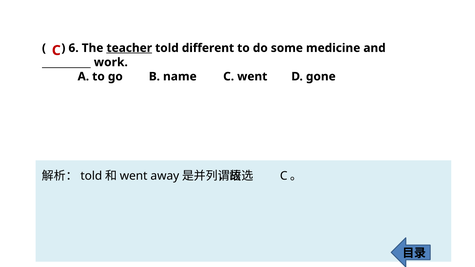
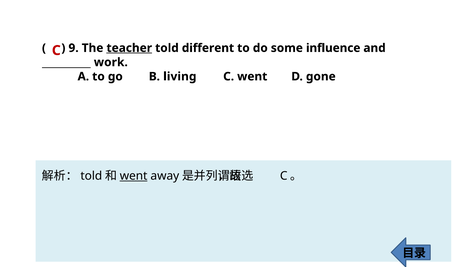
6: 6 -> 9 (74, 48)
medicine: medicine -> influence (333, 48)
name: name -> living (180, 77)
went underline: none -> present (134, 176)
